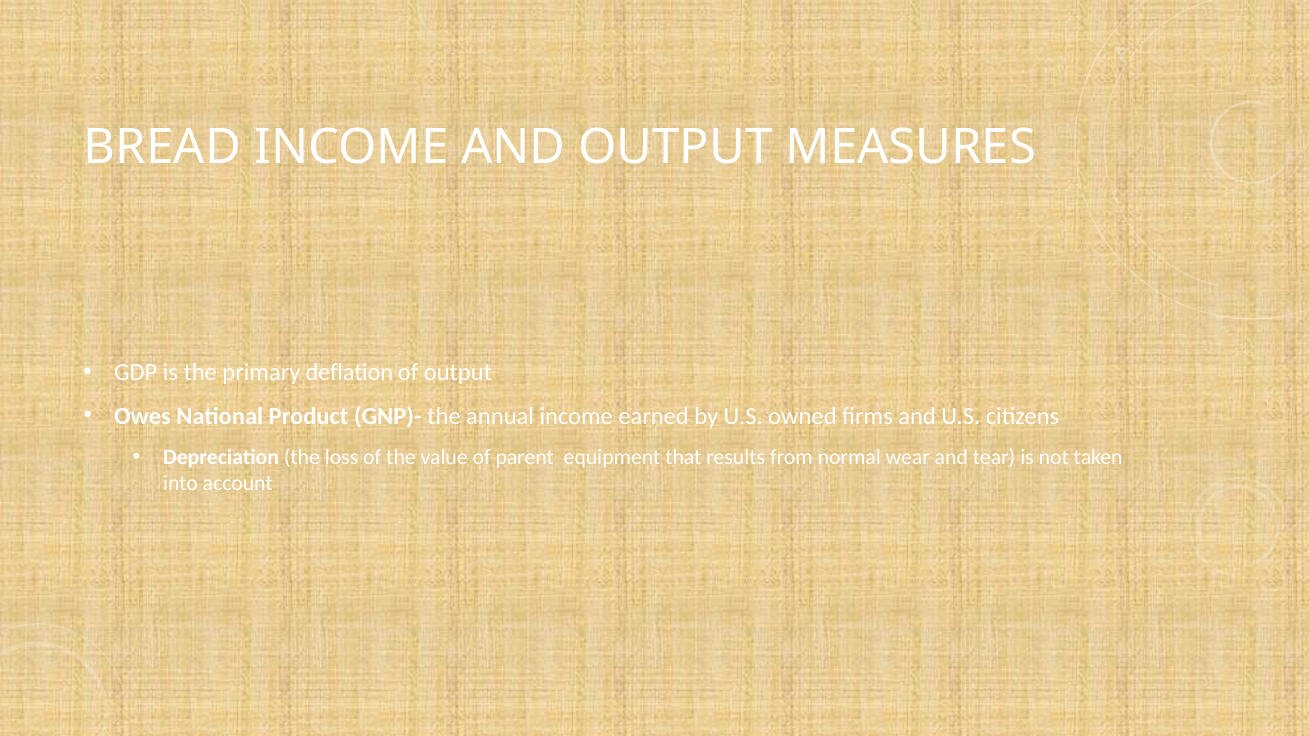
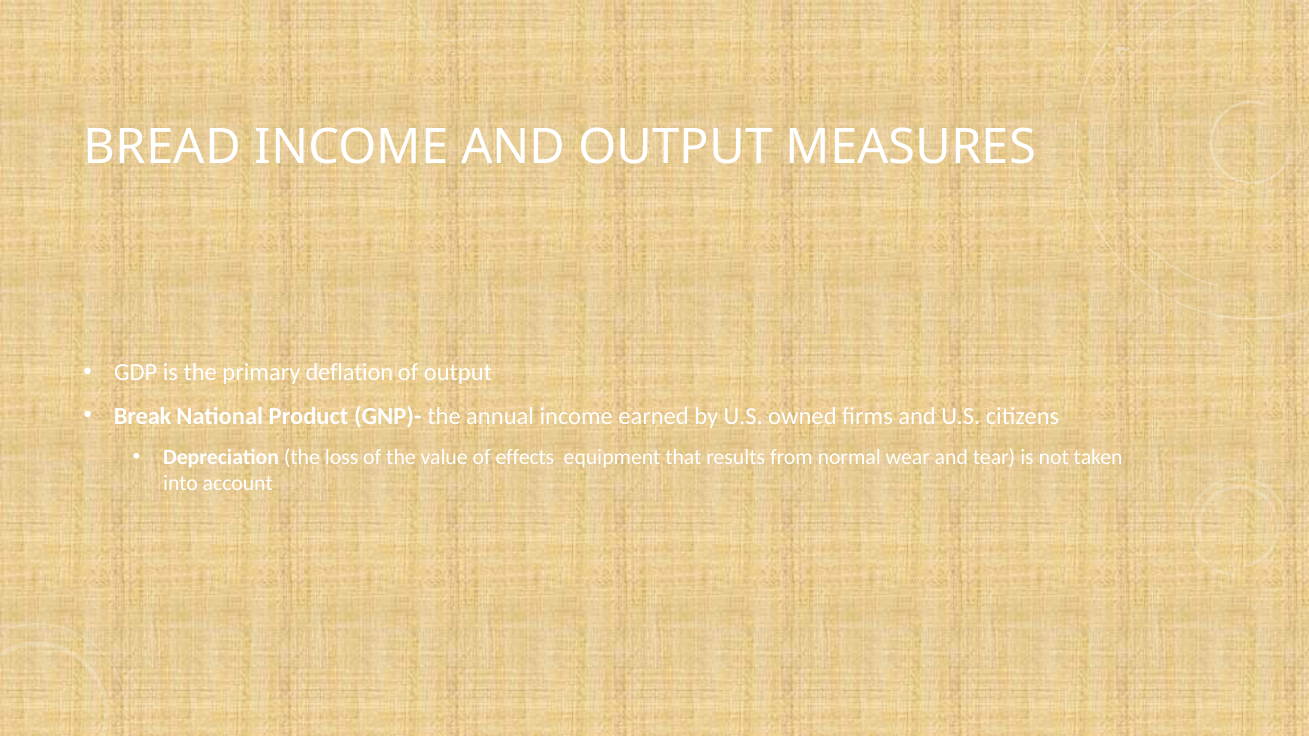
Owes: Owes -> Break (143, 416)
parent: parent -> effects (525, 457)
